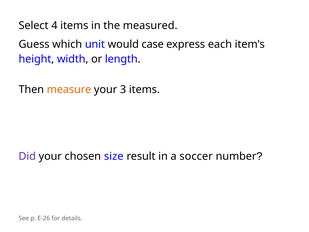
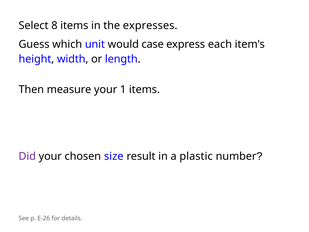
4: 4 -> 8 (54, 25)
measured: measured -> expresses (150, 25)
measure colour: orange -> black (69, 89)
3: 3 -> 1 (123, 89)
soccer: soccer -> plastic (196, 156)
